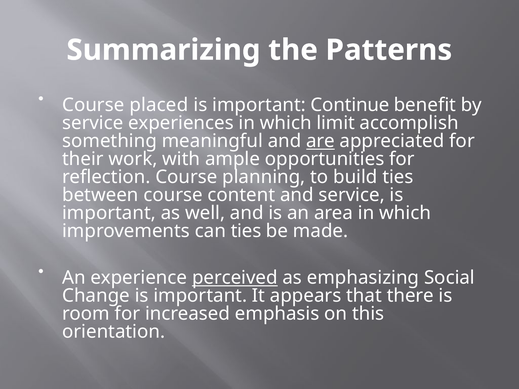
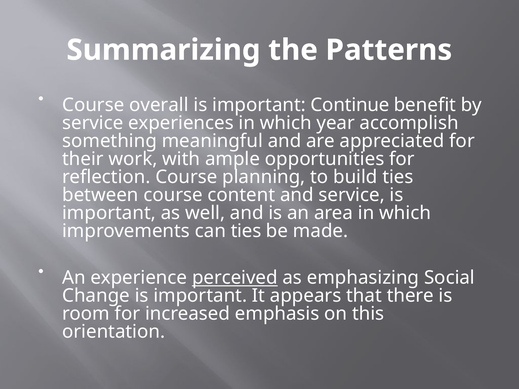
placed: placed -> overall (159, 105)
limit: limit -> year (336, 123)
are underline: present -> none (320, 141)
